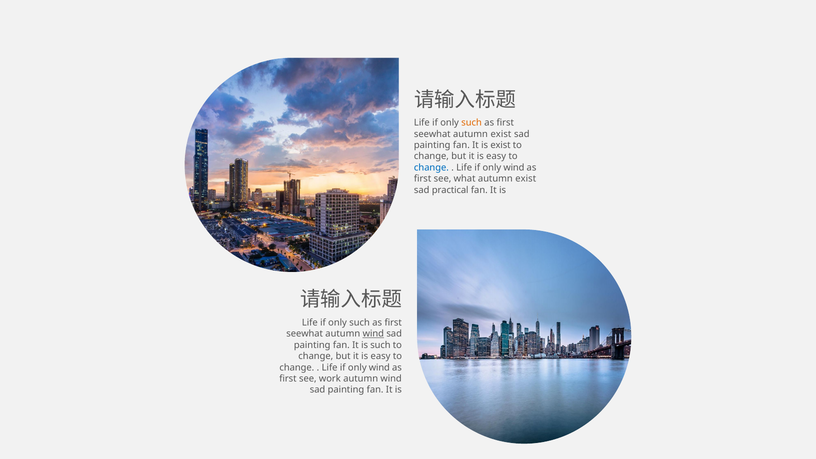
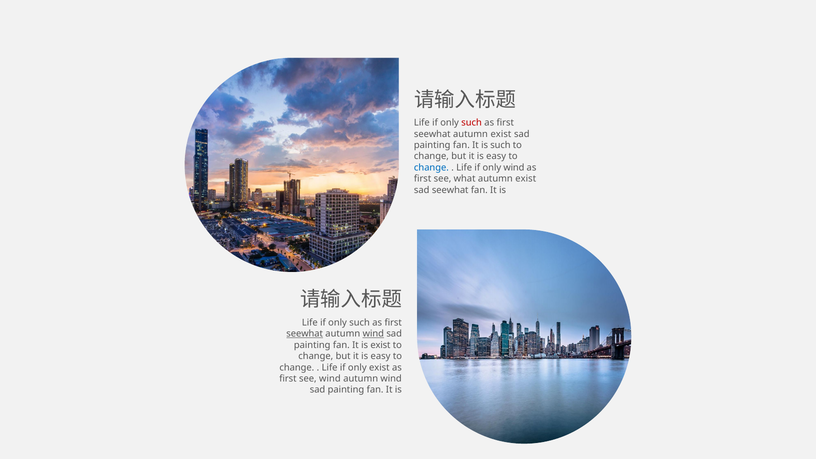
such colour: orange -> red (472, 123)
is exist: exist -> such (500, 145)
sad practical: practical -> seewhat (450, 190)
seewhat underline: none -> present (305, 334)
is such: such -> exist (380, 345)
wind: wind -> exist (379, 367)
see work: work -> wind (330, 379)
